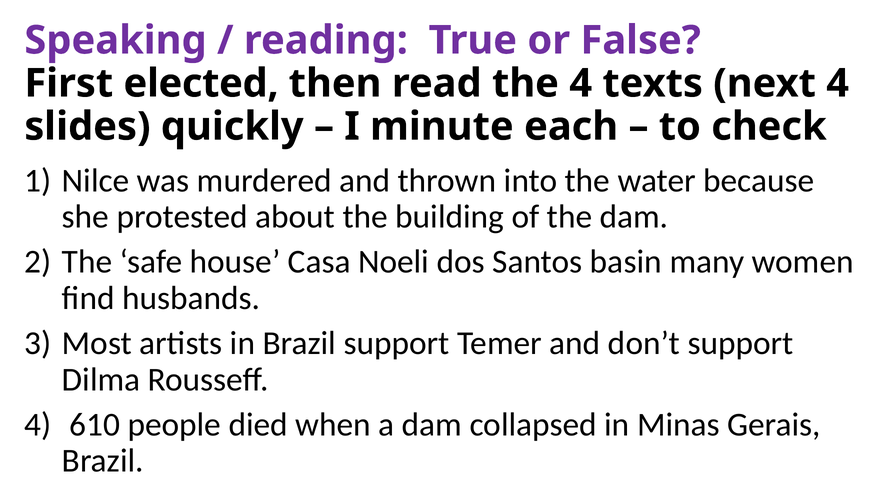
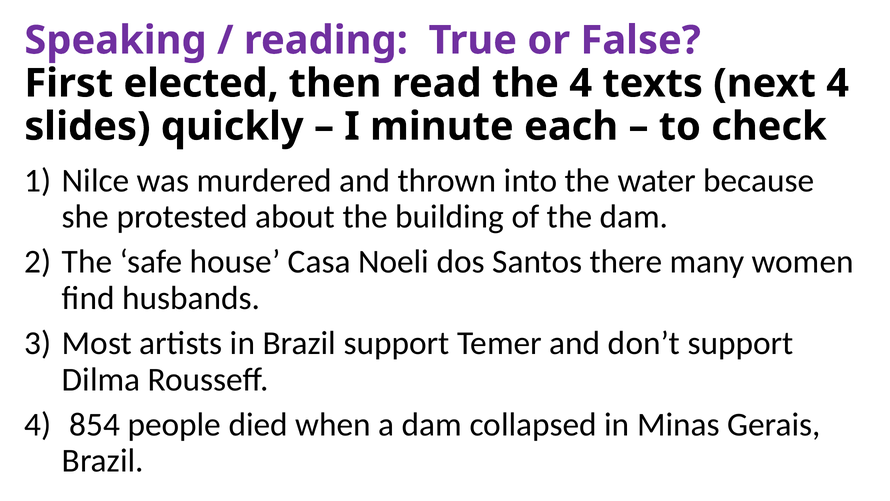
basin: basin -> there (626, 262)
610: 610 -> 854 (95, 425)
